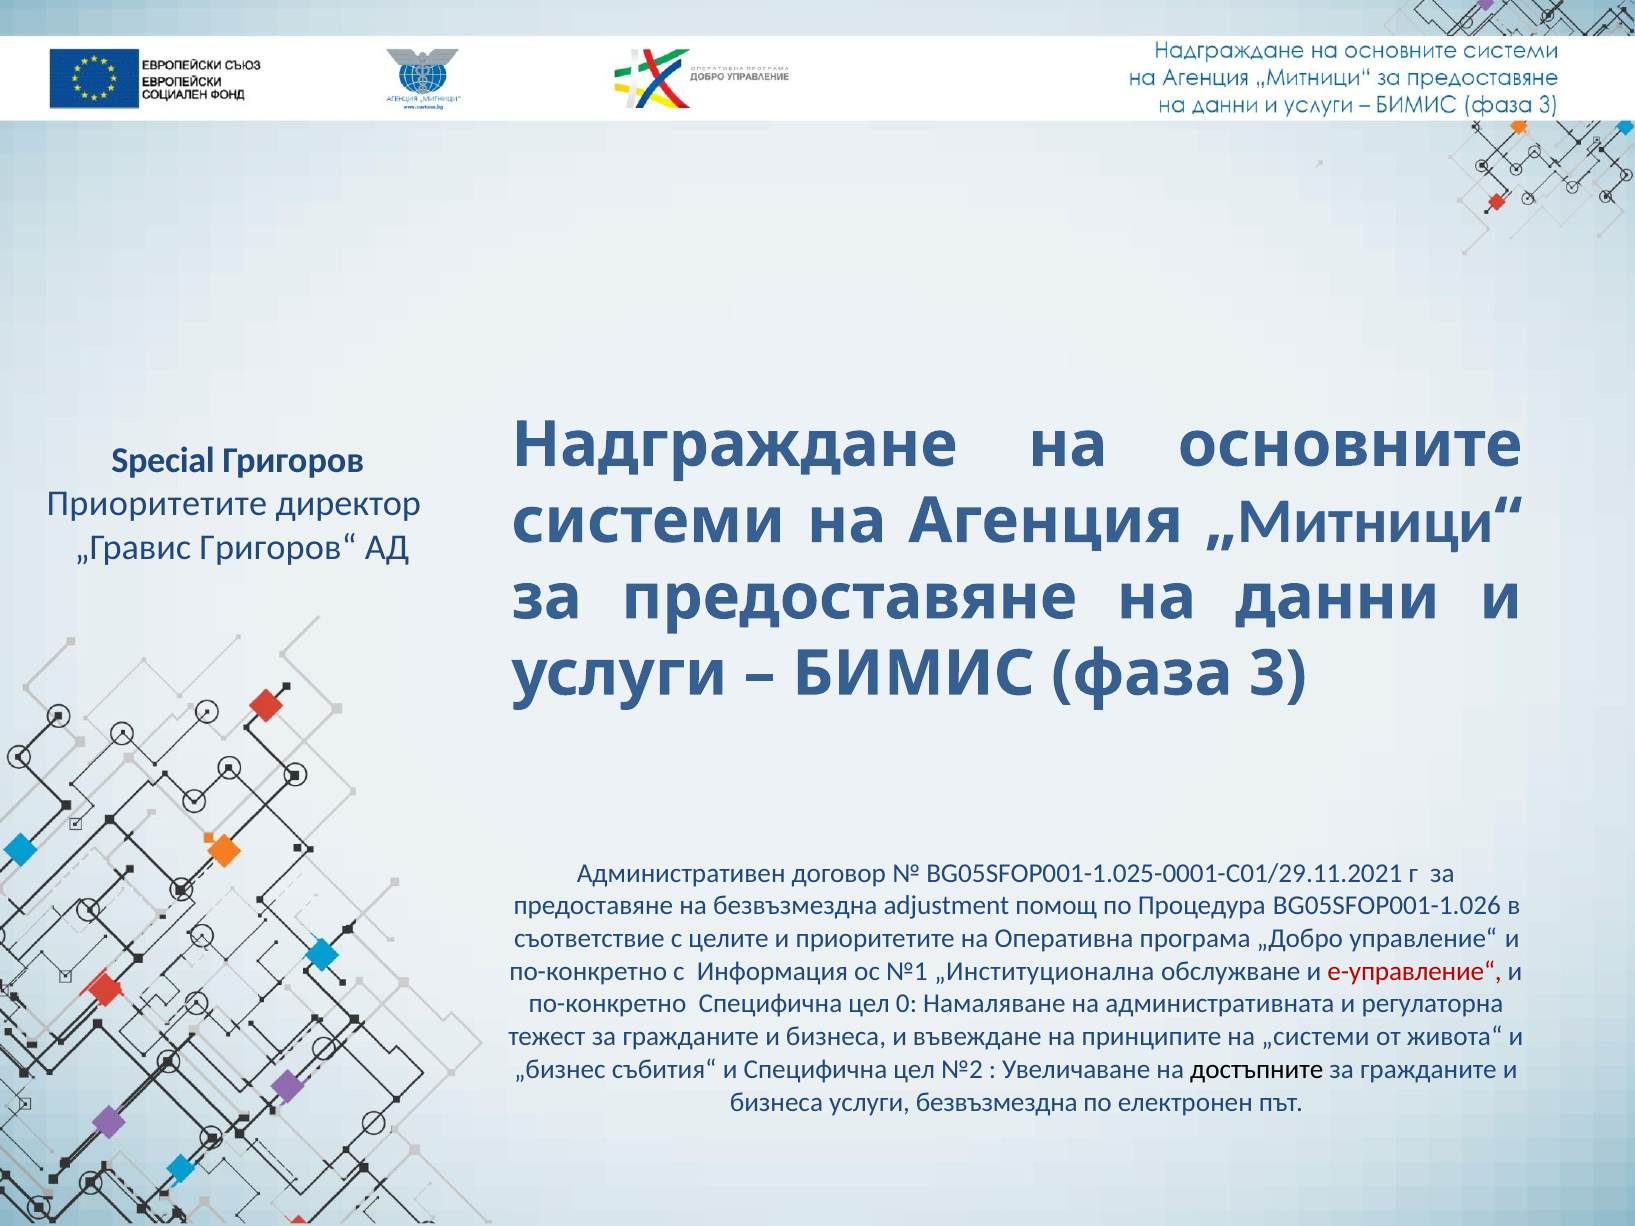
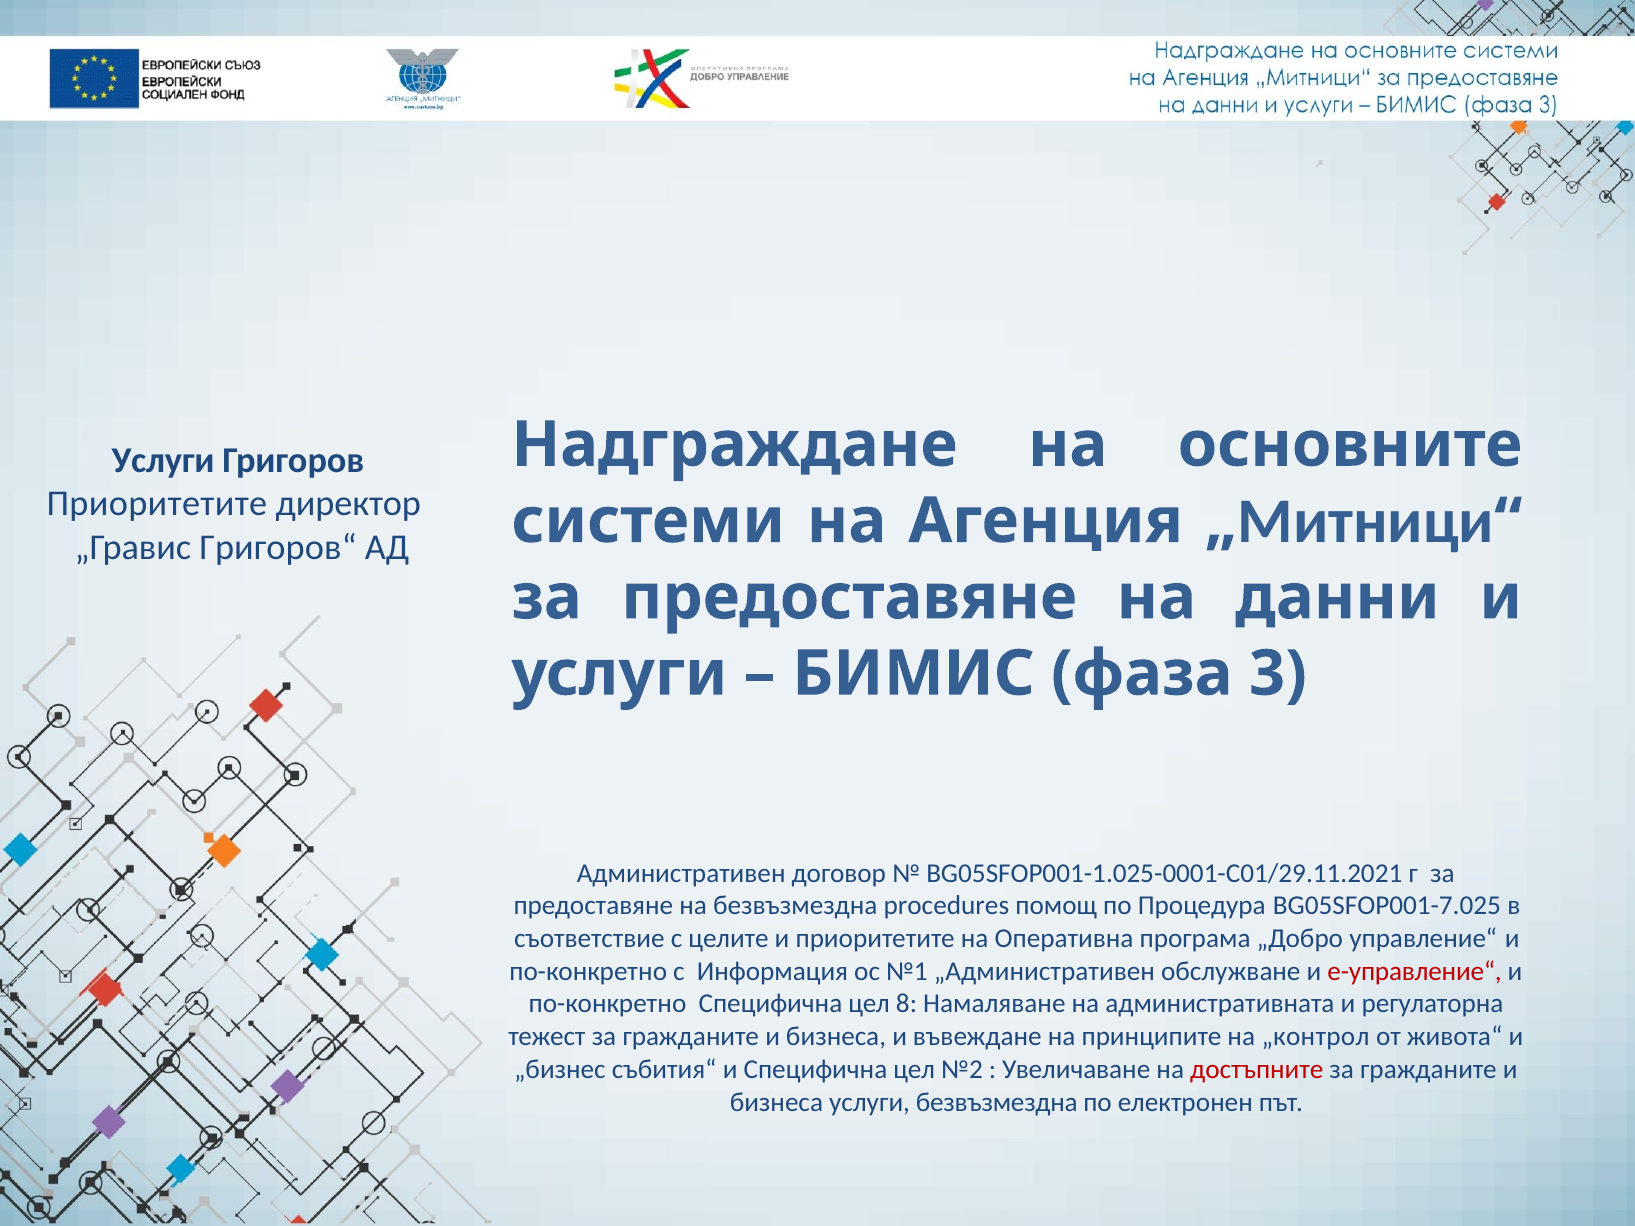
Special: Special -> Услуги (163, 460)
adjustment: adjustment -> procedures (946, 906)
BG05SFOP001-1.026: BG05SFOP001-1.026 -> BG05SFOP001-7.025 (1387, 906)
„Институционална: „Институционална -> „Административен (1044, 971)
0: 0 -> 8 (907, 1004)
„системи: „системи -> „контрол (1315, 1037)
достъпните colour: black -> red (1257, 1070)
